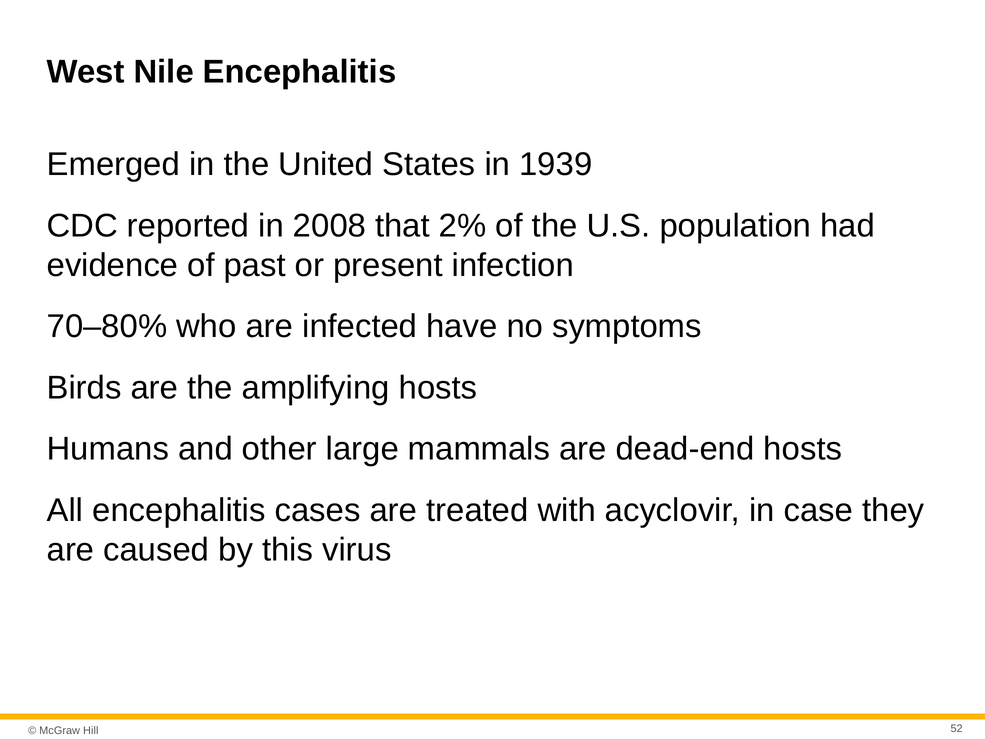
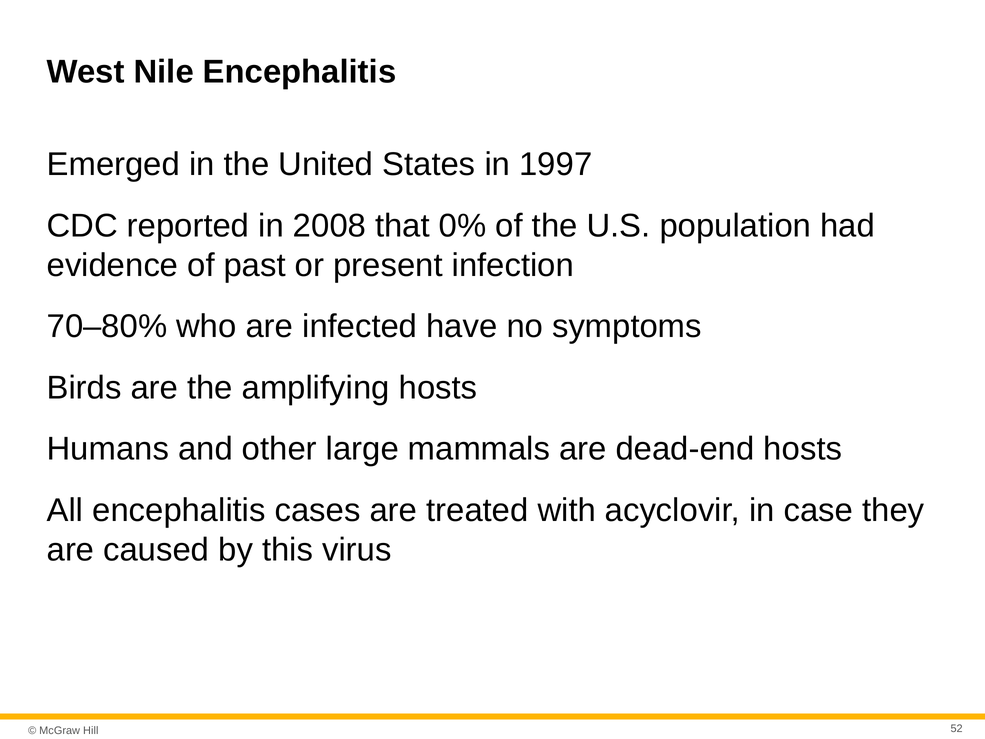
1939: 1939 -> 1997 (556, 164)
2%: 2% -> 0% (463, 226)
